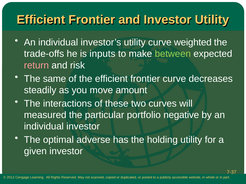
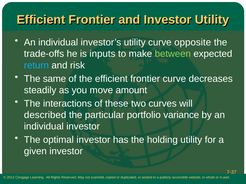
weighted: weighted -> opposite (193, 42)
return colour: pink -> light blue (36, 65)
measured: measured -> described (45, 115)
negative: negative -> variance (181, 115)
optimal adverse: adverse -> investor (93, 140)
